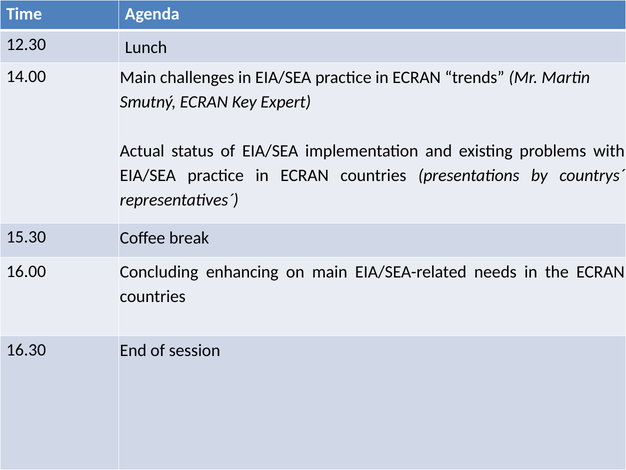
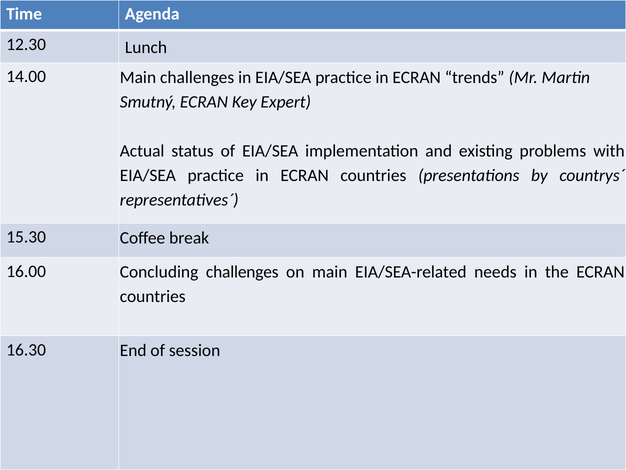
Concluding enhancing: enhancing -> challenges (242, 272)
